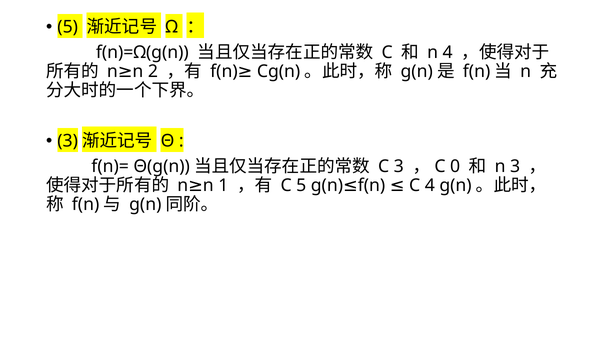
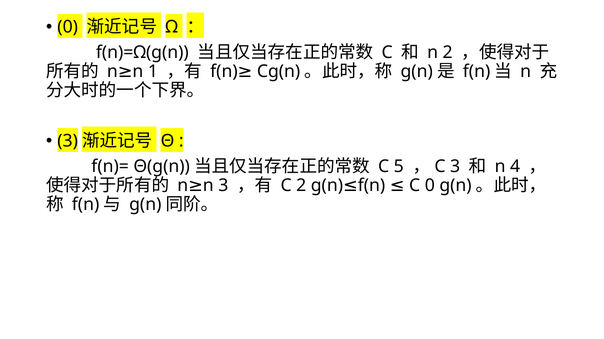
5: 5 -> 0 (68, 27)
n 4: 4 -> 2 (448, 53)
2: 2 -> 1 (153, 72)
C 3: 3 -> 5 (399, 167)
C 0: 0 -> 3 (455, 167)
n 3: 3 -> 4 (515, 167)
C 5: 5 -> 2 (301, 186)
C 4: 4 -> 0 (430, 186)
n 1: 1 -> 3 (223, 186)
